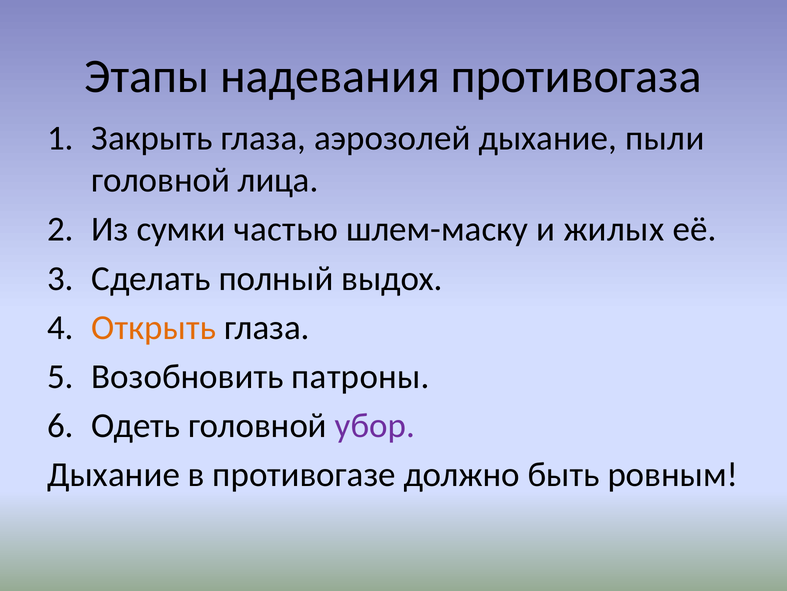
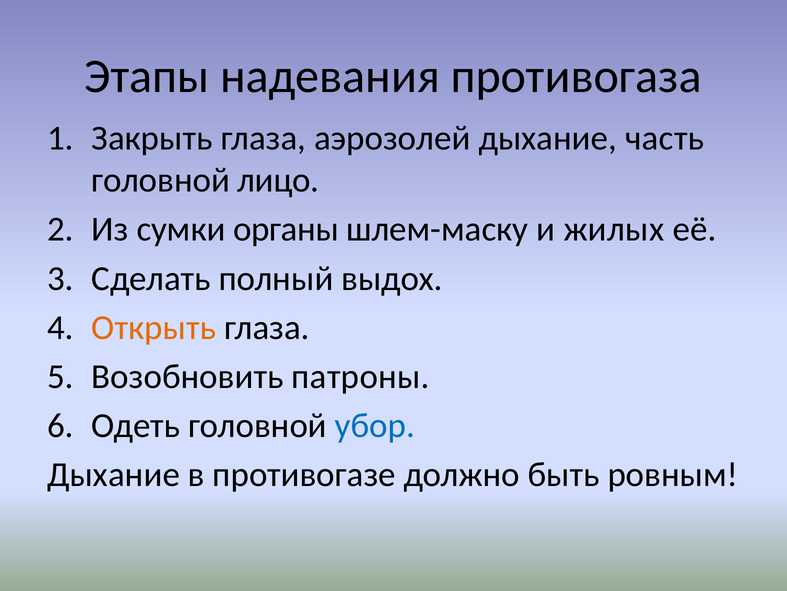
пыли: пыли -> часть (665, 138)
лица: лица -> лицо (278, 180)
частью: частью -> органы (286, 229)
убор colour: purple -> blue (375, 425)
